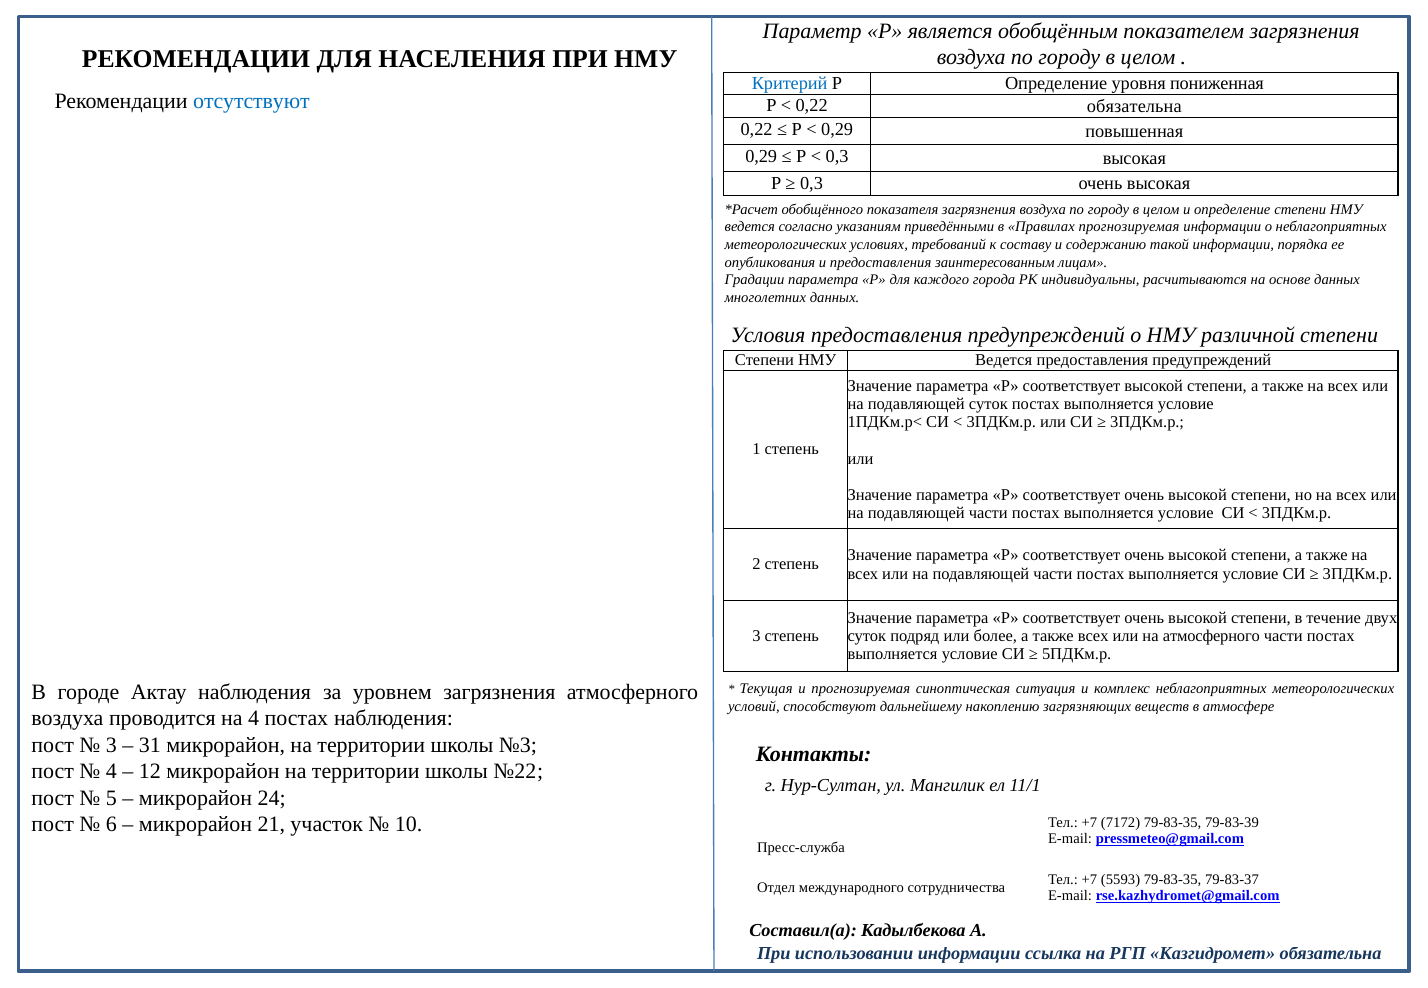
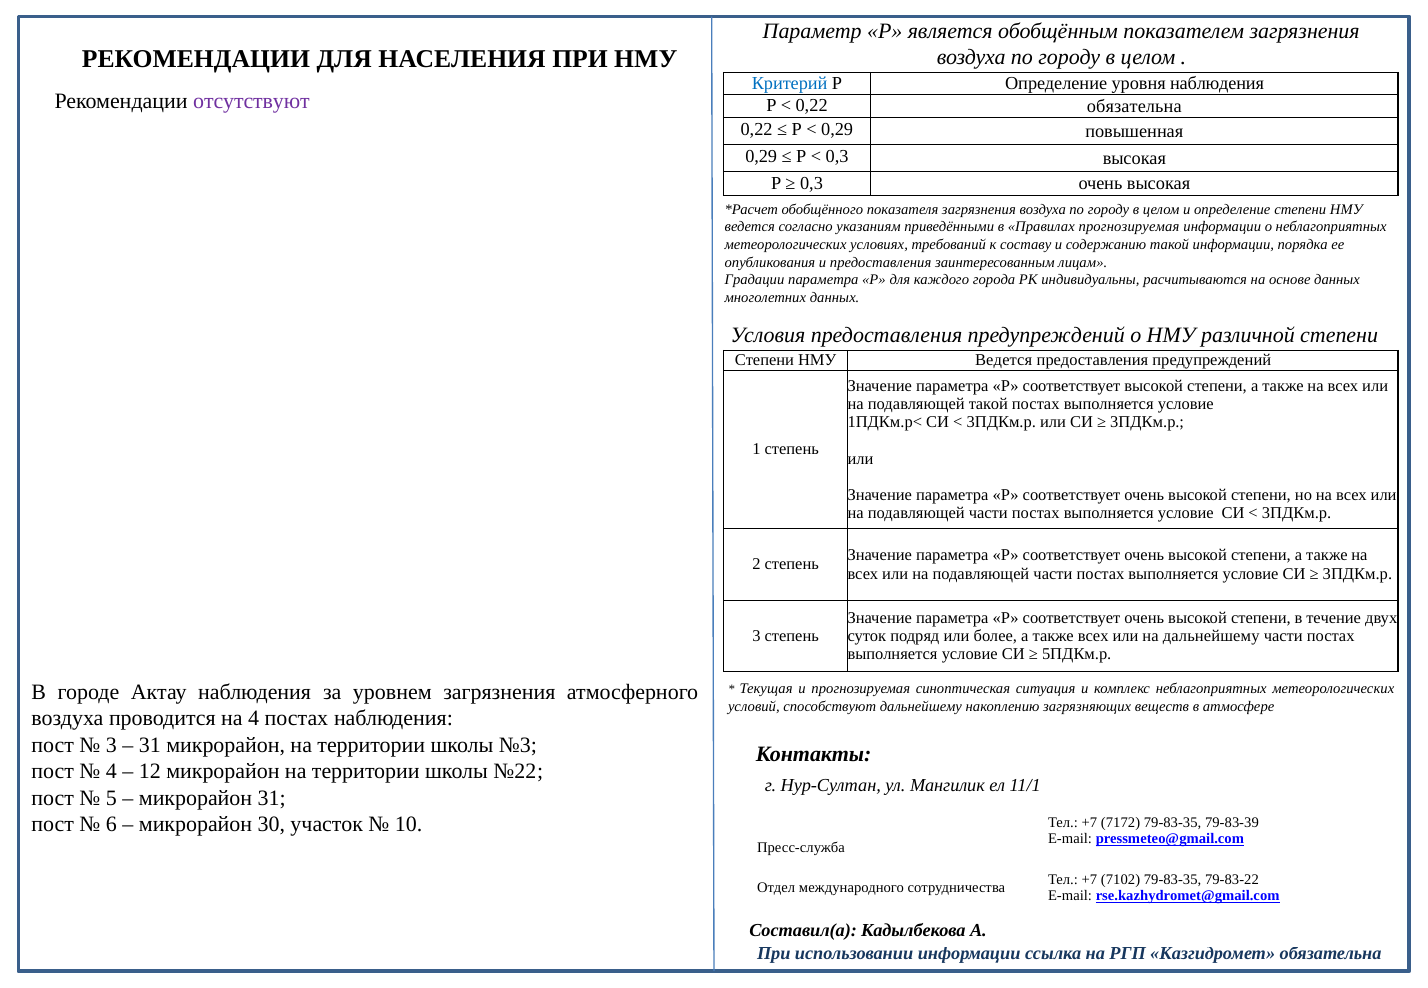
уровня пониженная: пониженная -> наблюдения (1217, 83)
отсутствуют colour: blue -> purple (251, 101)
подавляющей суток: суток -> такой (988, 404)
на атмосферного: атмосферного -> дальнейшему (1211, 636)
микрорайон 24: 24 -> 31 (272, 798)
21: 21 -> 30 (271, 825)
5593: 5593 -> 7102 (1121, 880)
79-83-37: 79-83-37 -> 79-83-22 (1232, 880)
